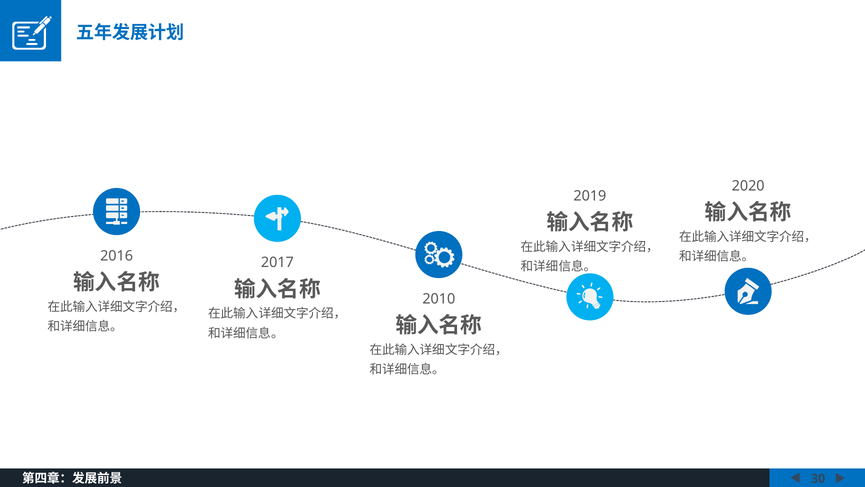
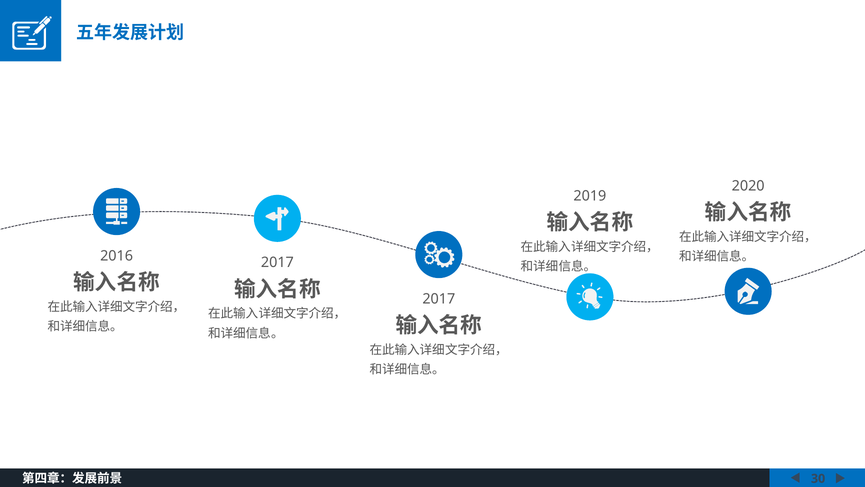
2010: 2010 -> 2017 (439, 299)
